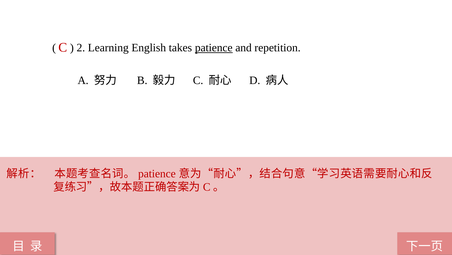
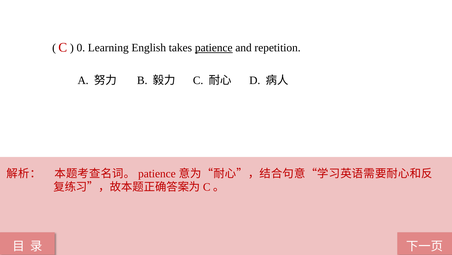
2: 2 -> 0 (81, 48)
